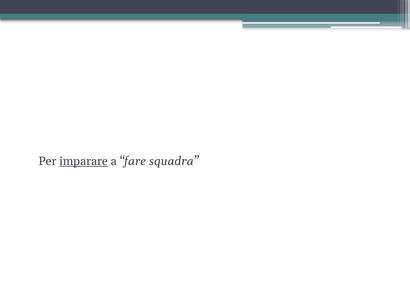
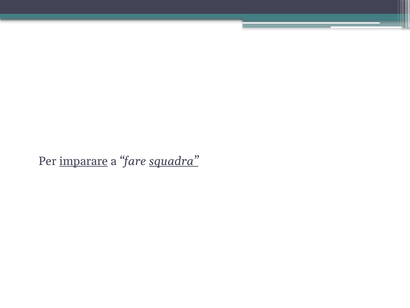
squadra underline: none -> present (174, 161)
